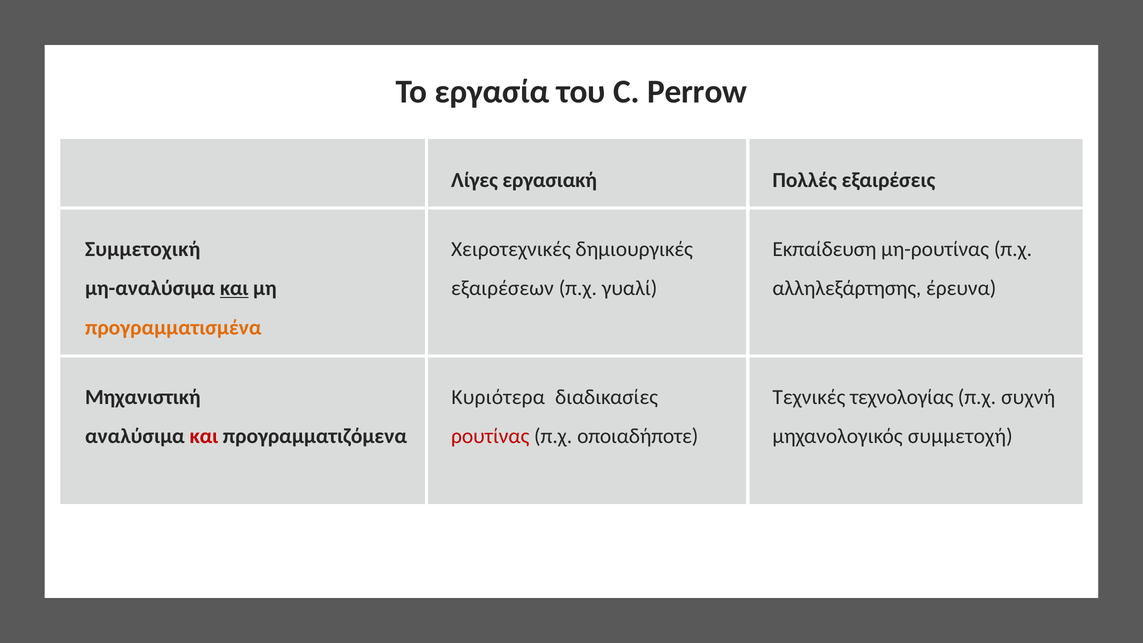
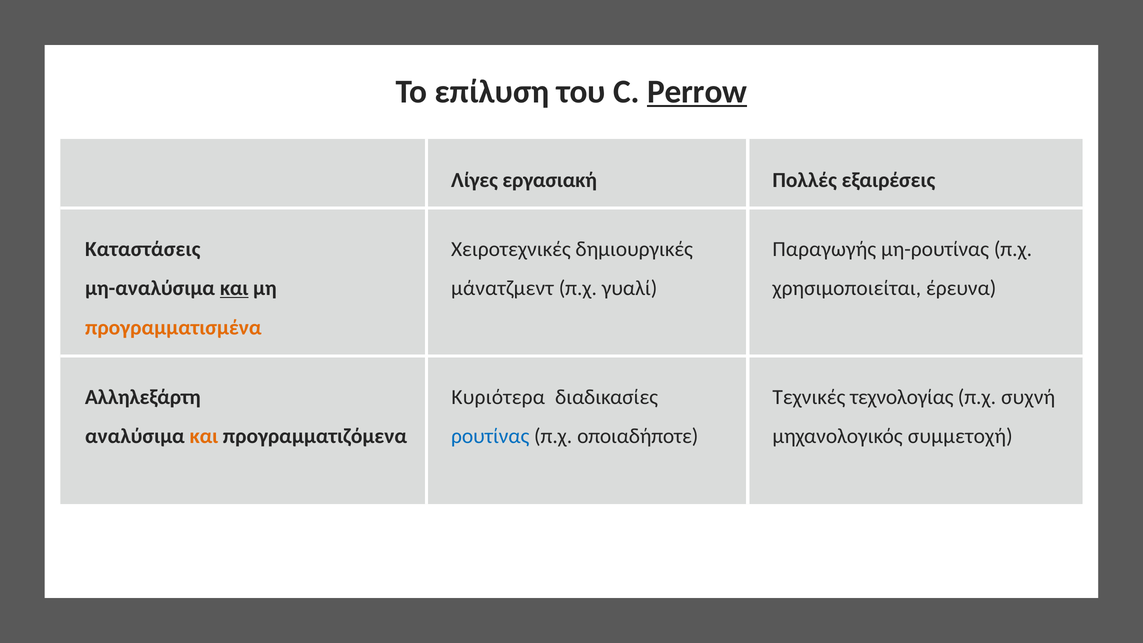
εργασία: εργασία -> επίλυση (492, 92)
Perrow underline: none -> present (697, 92)
Συμμετοχική: Συμμετοχική -> Καταστάσεις (143, 249)
Εκπαίδευση: Εκπαίδευση -> Παραγωγής (824, 249)
εξαιρέσεων: εξαιρέσεων -> μάνατζμεντ (502, 288)
αλληλεξάρτησης: αλληλεξάρτησης -> χρησιμοποιείται (847, 288)
Μηχανιστική: Μηχανιστική -> Αλληλεξάρτη (143, 397)
και colour: red -> orange (204, 436)
ρουτίνας colour: red -> blue (490, 436)
